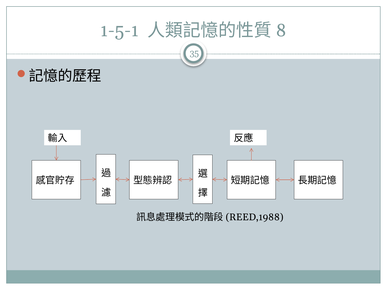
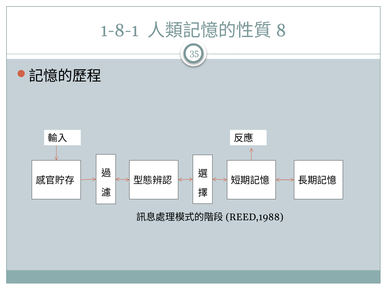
1-5-1: 1-5-1 -> 1-8-1 (120, 30)
